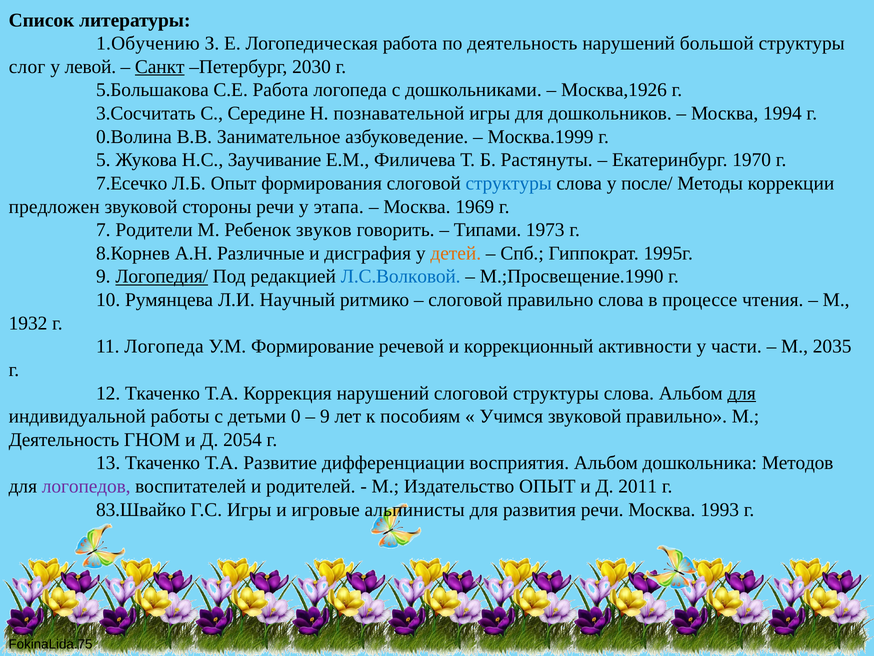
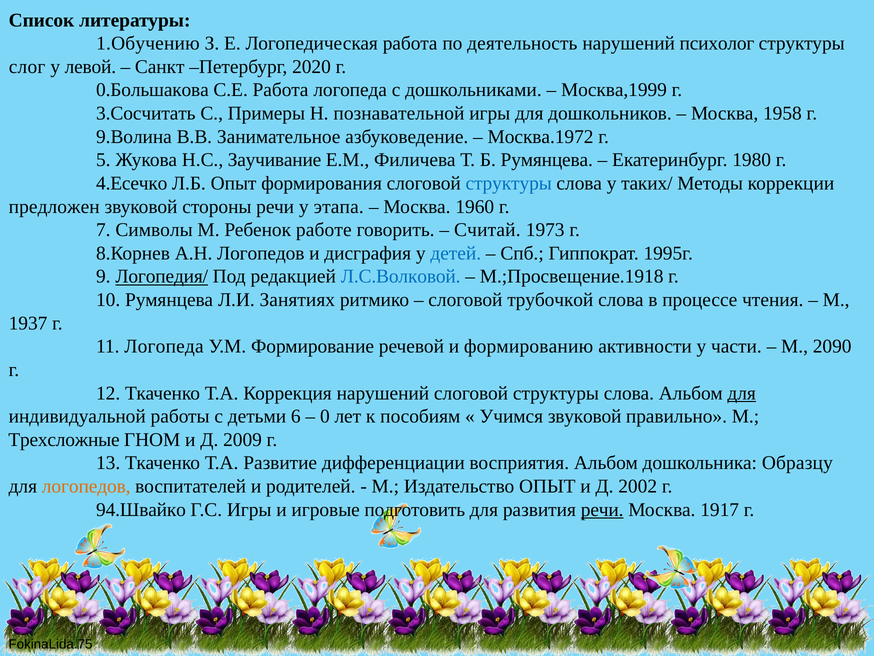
большой: большой -> психолог (717, 43)
Санкт underline: present -> none (160, 67)
2030: 2030 -> 2020 (312, 67)
5.Большакова: 5.Большакова -> 0.Большакова (152, 90)
Москва,1926: Москва,1926 -> Москва,1999 (614, 90)
Середине: Середине -> Примеры (266, 113)
1994: 1994 -> 1958 (782, 113)
0.Волина: 0.Волина -> 9.Волина (134, 137)
Москва.1999: Москва.1999 -> Москва.1972 (541, 137)
Б Растянуты: Растянуты -> Румянцева (547, 160)
1970: 1970 -> 1980 (752, 160)
7.Есечко: 7.Есечко -> 4.Есечко (132, 183)
после/: после/ -> таких/ (647, 183)
1969: 1969 -> 1960 (475, 206)
Родители: Родители -> Символы (154, 230)
звуков: звуков -> работе (324, 230)
Типами: Типами -> Считай (487, 230)
А.Н Различные: Различные -> Логопедов (261, 253)
детей colour: orange -> blue (456, 253)
М.;Просвещение.1990: М.;Просвещение.1990 -> М.;Просвещение.1918 (572, 276)
Научный: Научный -> Занятиях (297, 300)
слоговой правильно: правильно -> трубочкой (550, 300)
1932: 1932 -> 1937 (28, 323)
коррекционный: коррекционный -> формированию (529, 346)
2035: 2035 -> 2090 (832, 346)
0: 0 -> 6 (296, 416)
9: 9 -> 0 (325, 416)
Деятельность: Деятельность -> Трехсложные (64, 439)
2054: 2054 -> 2009 (243, 439)
Методов: Методов -> Образцу (797, 463)
логопедов colour: purple -> orange (86, 486)
2011: 2011 -> 2002 (638, 486)
83.Швайко: 83.Швайко -> 94.Швайко (141, 509)
альпинисты: альпинисты -> подготовить (415, 509)
речи underline: none -> present (602, 509)
1993: 1993 -> 1917 (720, 509)
